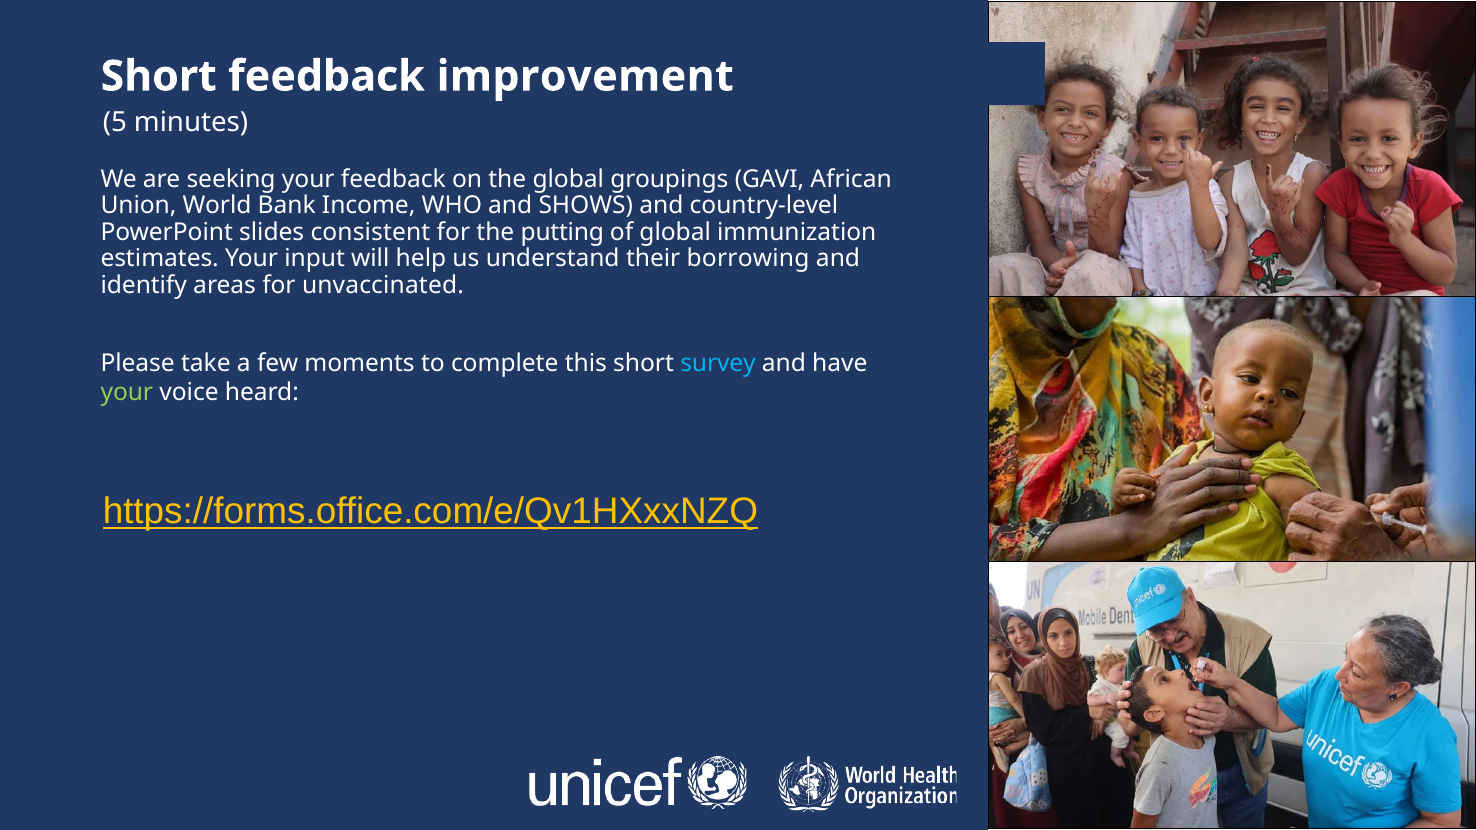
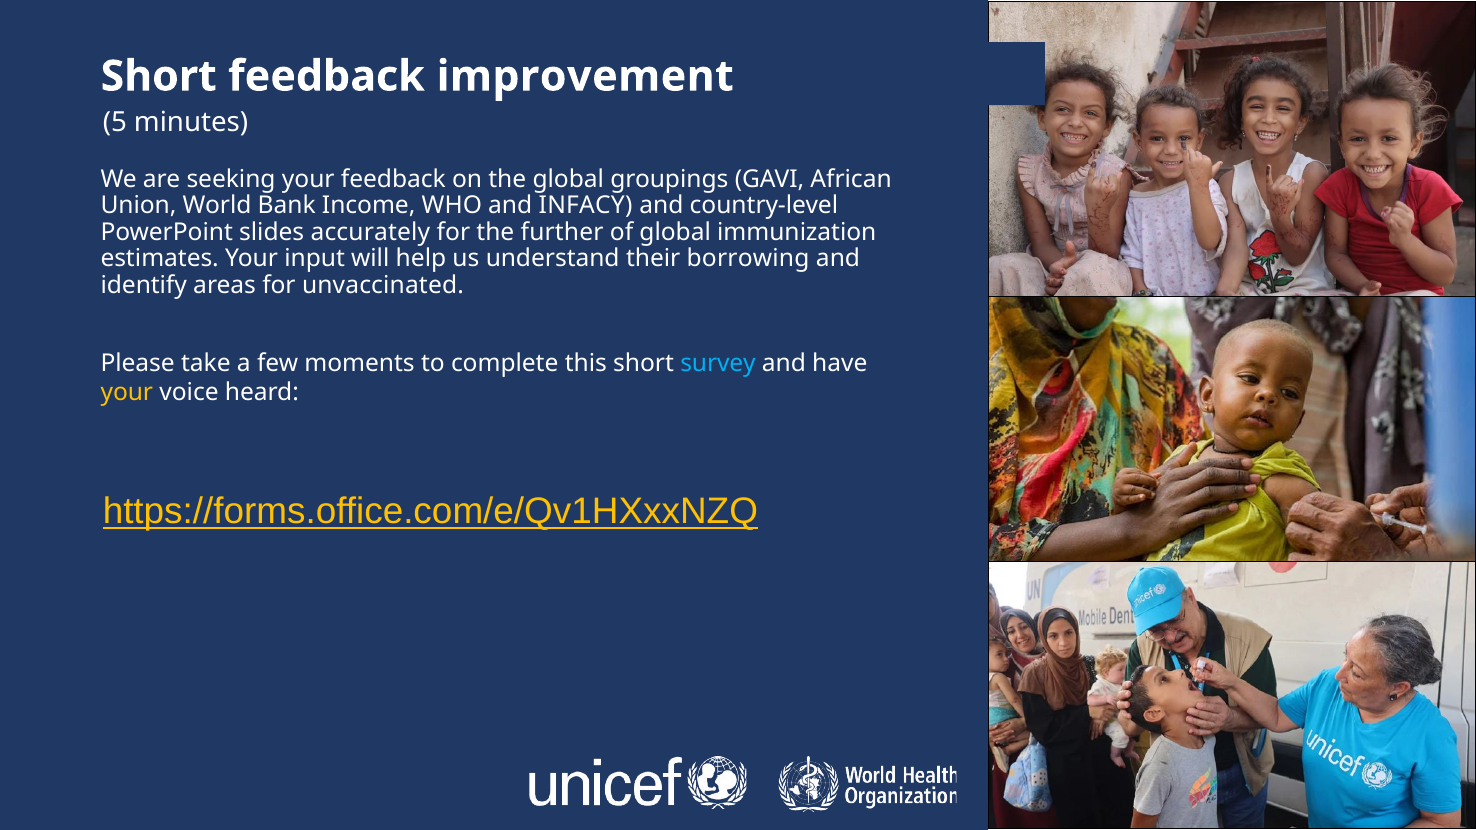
SHOWS: SHOWS -> INFACY (586, 206)
consistent: consistent -> accurately (370, 232)
putting: putting -> further (562, 232)
your colour: light green -> yellow (127, 393)
